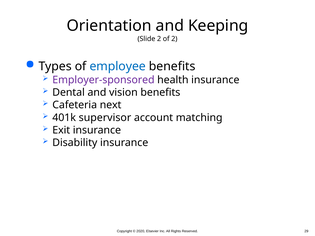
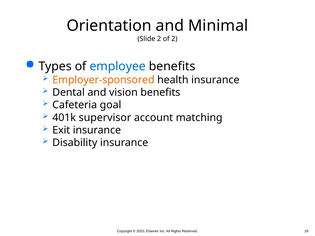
Keeping: Keeping -> Minimal (218, 26)
Employer-sponsored colour: purple -> orange (103, 80)
next: next -> goal (111, 105)
